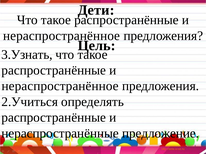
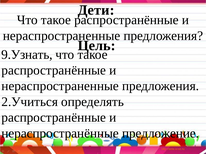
нераспространённое: нераспространённое -> нераспространенные (62, 36)
3.Узнать: 3.Узнать -> 9.Узнать (27, 55)
нераспространённое: нераспространённое -> нераспространенные (60, 86)
